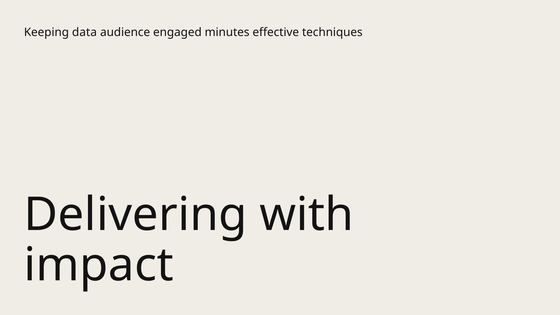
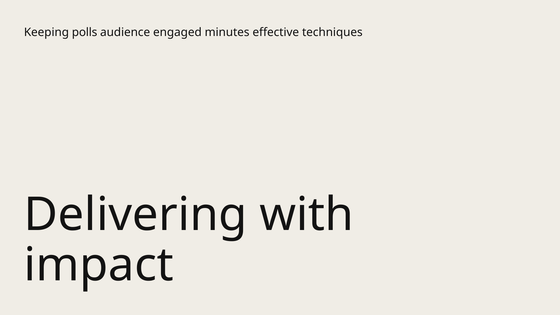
data: data -> polls (85, 32)
